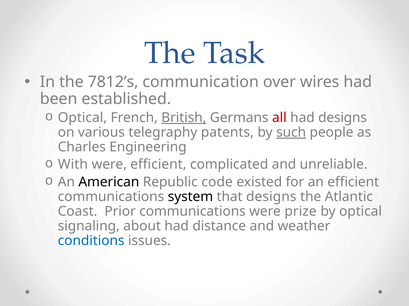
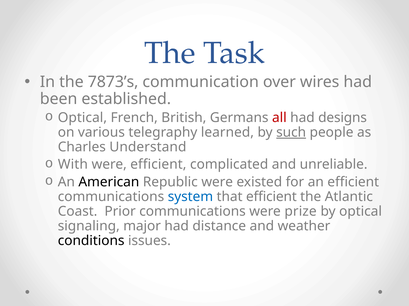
7812’s: 7812’s -> 7873’s (113, 82)
British underline: present -> none (184, 118)
patents: patents -> learned (227, 133)
Engineering: Engineering -> Understand (148, 147)
Republic code: code -> were (217, 182)
system colour: black -> blue (190, 197)
that designs: designs -> efficient (271, 197)
about: about -> major (142, 226)
conditions colour: blue -> black (91, 241)
